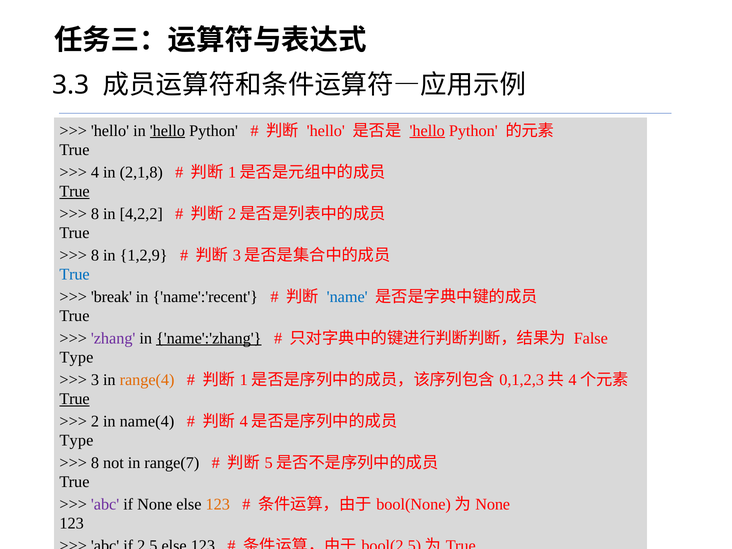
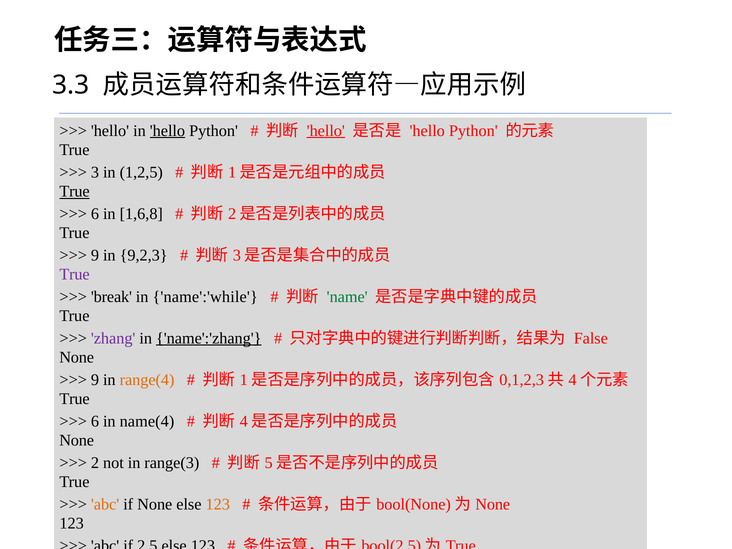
hello underline: none -> present (326, 131)
hello underline: present -> none (427, 131)
4: 4 -> 3 (95, 172)
2,1,8: 2,1,8 -> 1,2,5 (141, 172)
8: 8 -> 6 (95, 214)
4,2,2: 4,2,2 -> 1,6,8 (141, 214)
8: 8 -> 9 (95, 255)
1,2,9: 1,2,9 -> 9,2,3 (144, 255)
True colour: blue -> purple (75, 274)
name':'recent: name':'recent -> name':'while (205, 297)
name colour: blue -> green (347, 297)
Type: Type -> None (77, 357)
3: 3 -> 9 (95, 380)
True underline: present -> none (75, 399)
2: 2 -> 6 (95, 421)
Type: Type -> None (77, 440)
8: 8 -> 2 (95, 463)
range(7: range(7 -> range(3 (172, 463)
abc colour: purple -> orange (105, 504)
